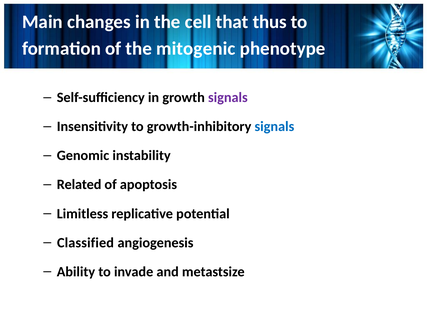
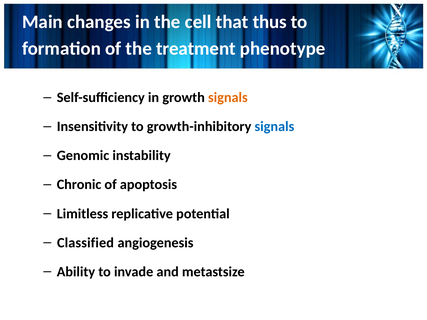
mitogenic: mitogenic -> treatment (196, 49)
signals colour: purple -> orange (228, 98)
Related: Related -> Chronic (79, 185)
